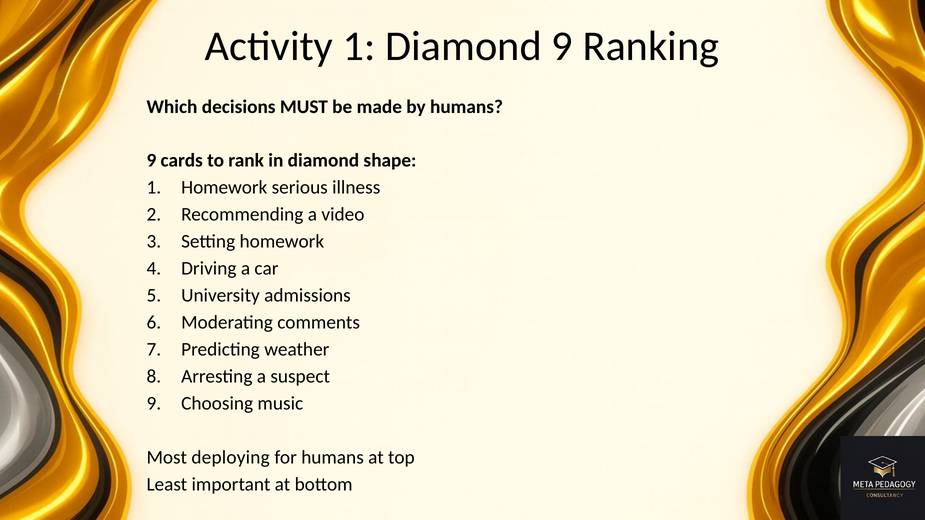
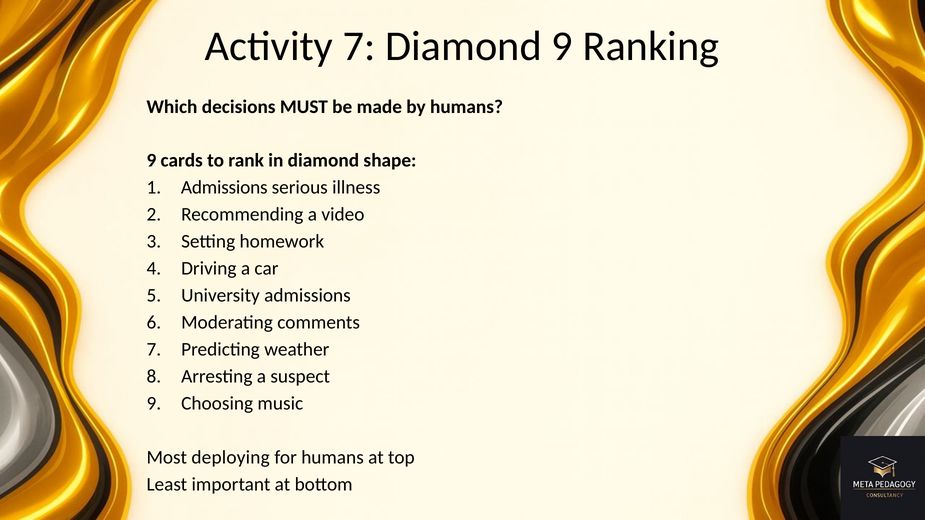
Activity 1: 1 -> 7 (359, 46)
Homework: Homework -> Admissions (224, 188)
